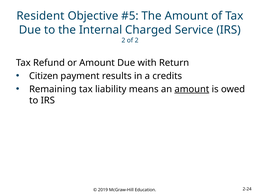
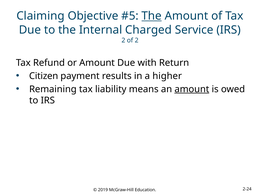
Resident: Resident -> Claiming (40, 16)
The underline: none -> present (152, 16)
credits: credits -> higher (167, 76)
